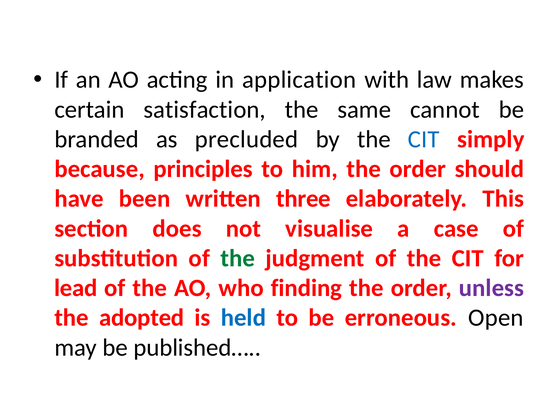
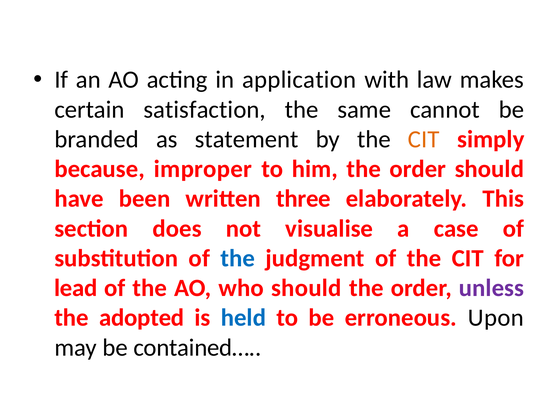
precluded: precluded -> statement (247, 139)
CIT colour: blue -> orange (424, 139)
principles: principles -> improper (203, 169)
the colour: green -> blue (238, 259)
who finding: finding -> should (306, 288)
Open: Open -> Upon (496, 318)
published…: published… -> contained… (197, 348)
